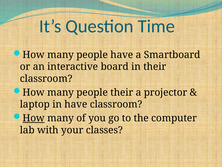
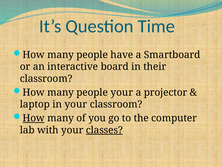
people their: their -> your (122, 92)
in have: have -> your (76, 104)
classes underline: none -> present (104, 130)
